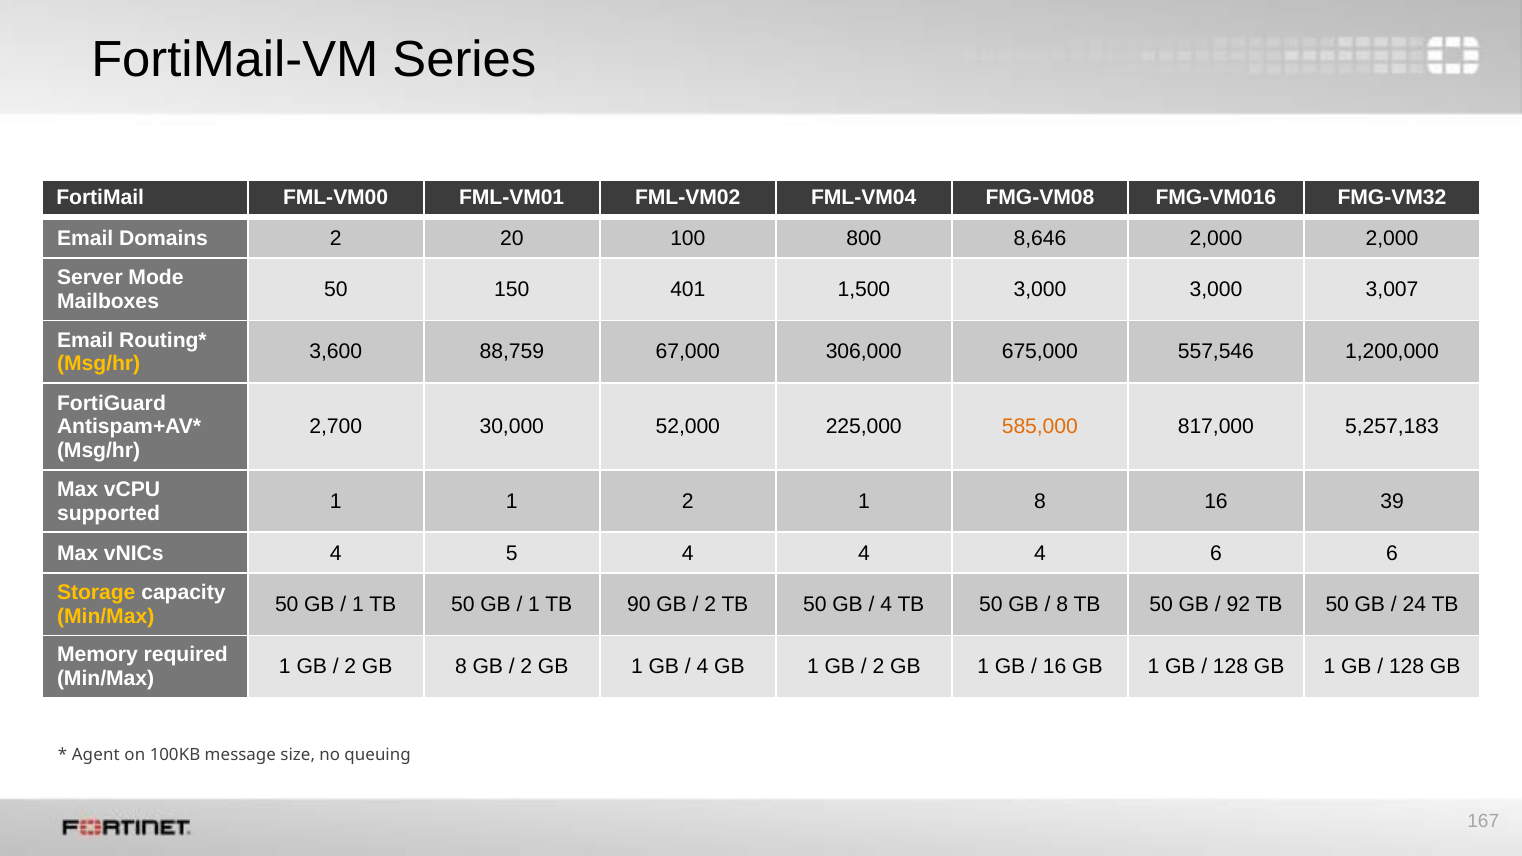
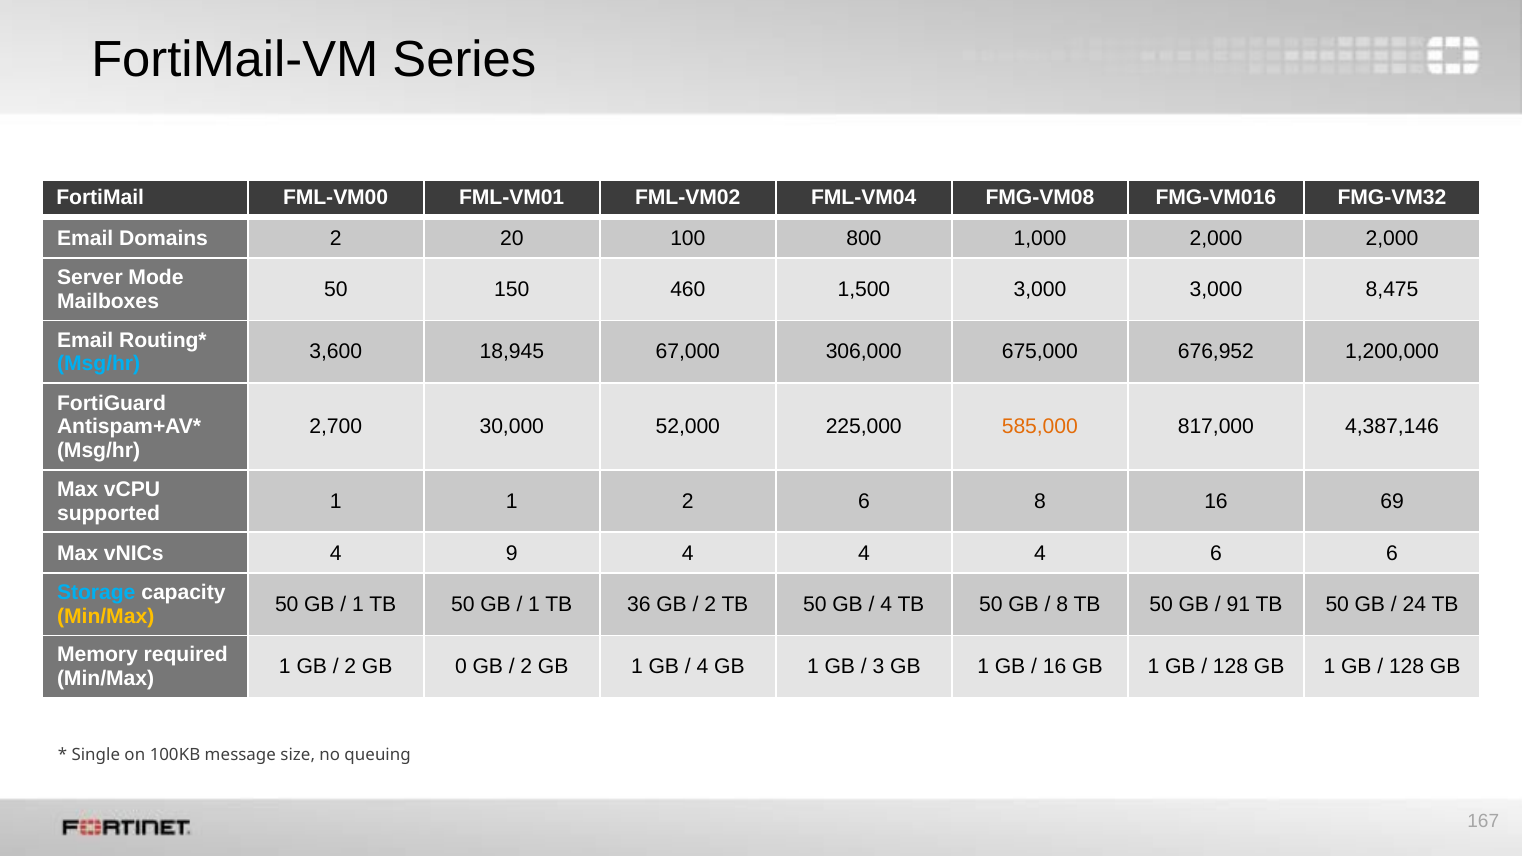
8,646: 8,646 -> 1,000 (1040, 238)
401: 401 -> 460 (688, 290)
3,007: 3,007 -> 8,475 (1392, 290)
88,759: 88,759 -> 18,945 (512, 352)
557,546: 557,546 -> 676,952 (1216, 352)
Msg/hr colour: yellow -> light blue (99, 364)
5,257,183: 5,257,183 -> 4,387,146 (1392, 427)
2 1: 1 -> 6 (864, 502)
39: 39 -> 69 (1392, 502)
5: 5 -> 9 (512, 553)
Storage colour: yellow -> light blue (96, 593)
90: 90 -> 36 (639, 605)
92: 92 -> 91 (1238, 605)
GB 8: 8 -> 0 (461, 667)
2: 2 -> 3 (878, 667)
Agent: Agent -> Single (96, 755)
